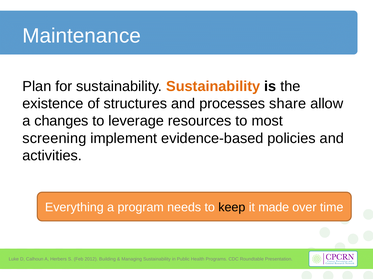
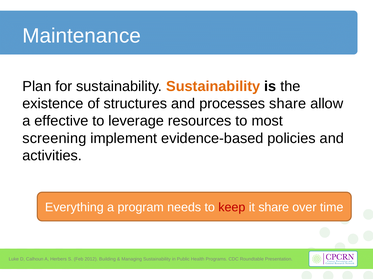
changes: changes -> effective (61, 121)
keep colour: black -> red (232, 208)
it made: made -> share (274, 208)
